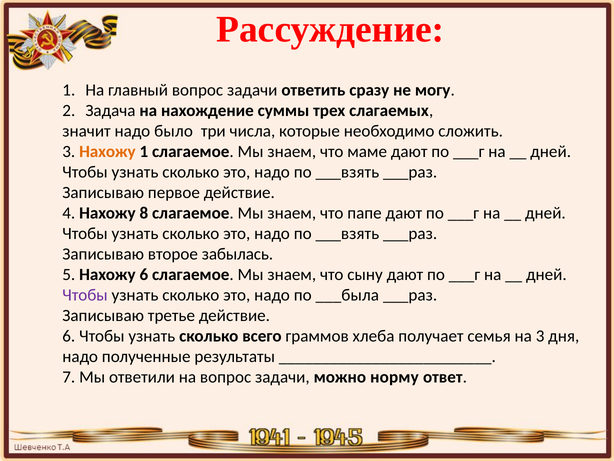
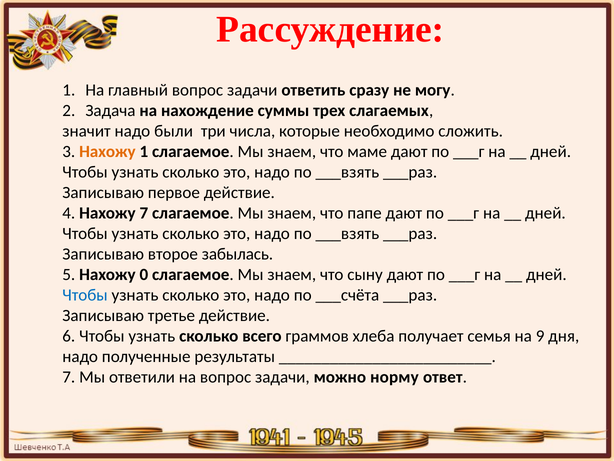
было: было -> были (174, 131)
Нахожу 8: 8 -> 7 (144, 213)
Нахожу 6: 6 -> 0 (144, 274)
Чтобы colour: purple -> blue (85, 295)
___была: ___была -> ___счёта (347, 295)
на 3: 3 -> 9 (540, 336)
